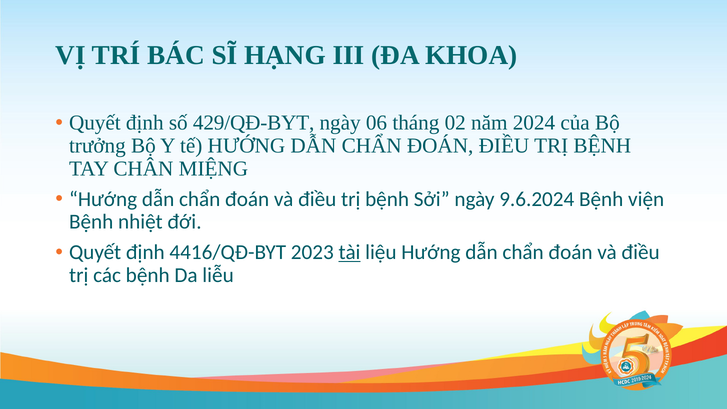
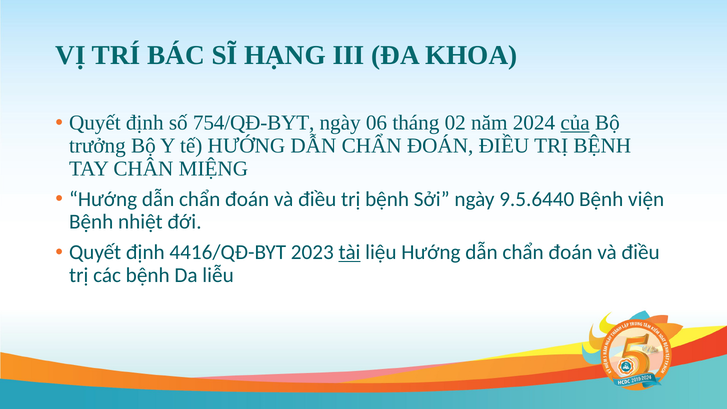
429/QĐ-BYT: 429/QĐ-BYT -> 754/QĐ-BYT (254, 123)
của underline: none -> present (575, 123)
9.6.2024: 9.6.2024 -> 9.5.6440 (537, 199)
